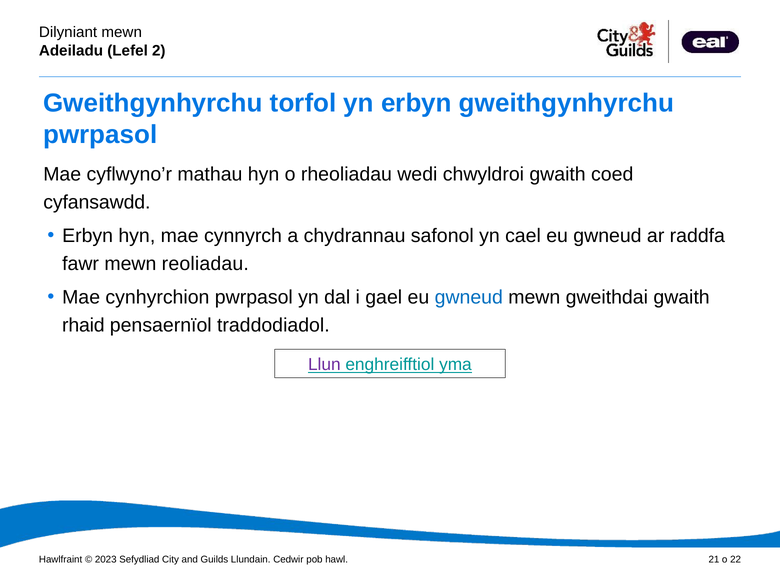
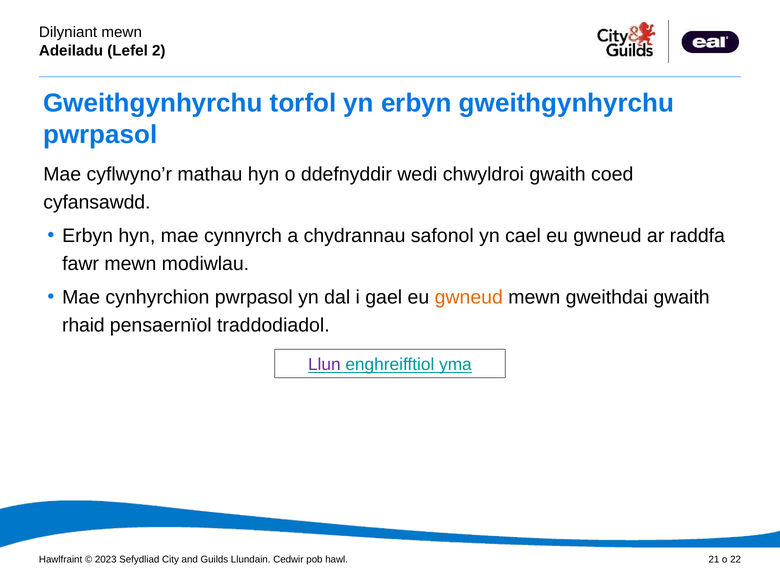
rheoliadau: rheoliadau -> ddefnyddir (346, 174)
reoliadau: reoliadau -> modiwlau (205, 264)
gwneud colour: blue -> orange (469, 297)
